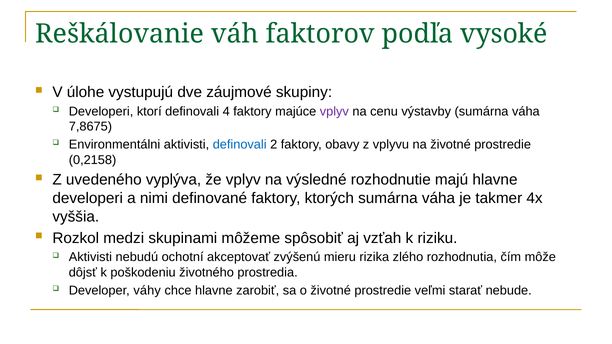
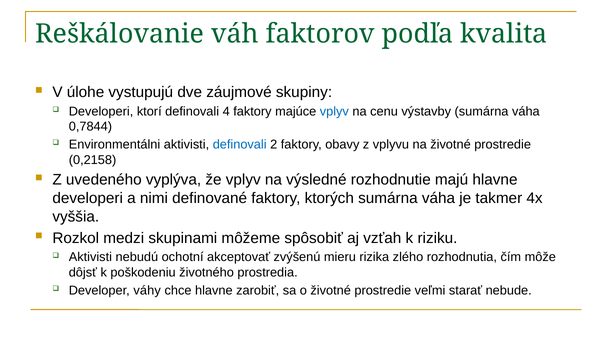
vysoké: vysoké -> kvalita (504, 34)
vplyv colour: purple -> blue (334, 112)
7,8675: 7,8675 -> 0,7844 (90, 127)
